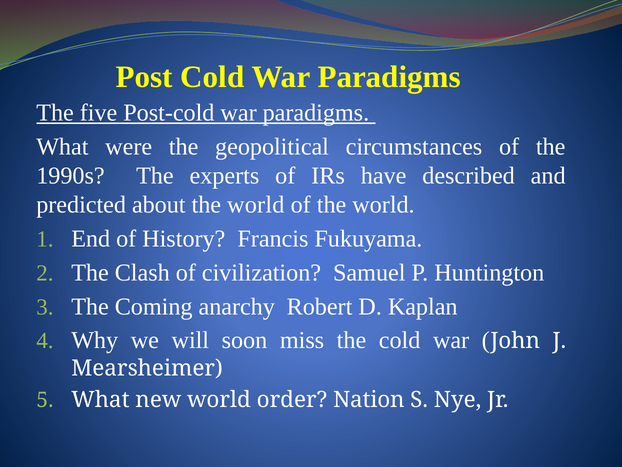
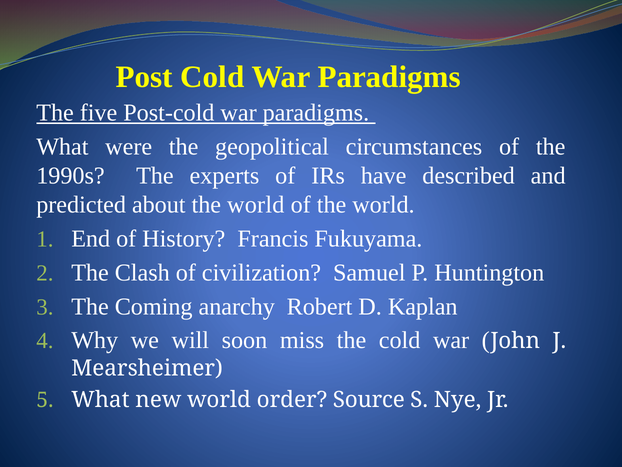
Nation: Nation -> Source (369, 399)
